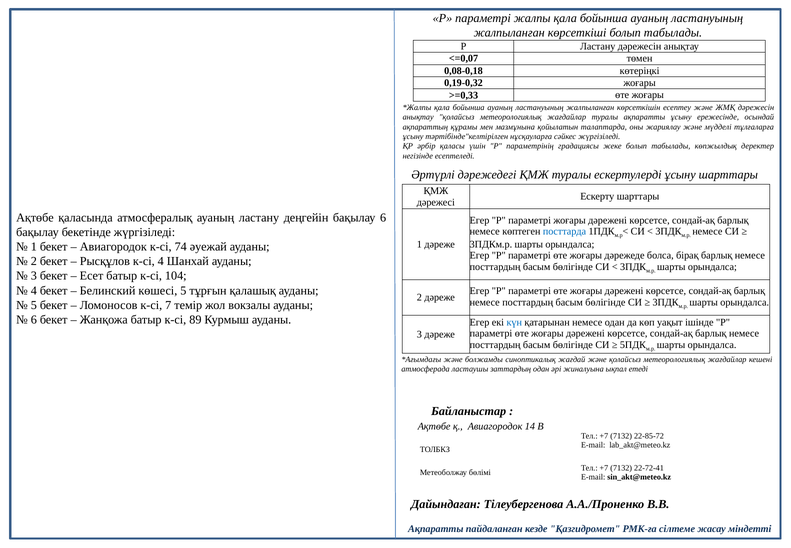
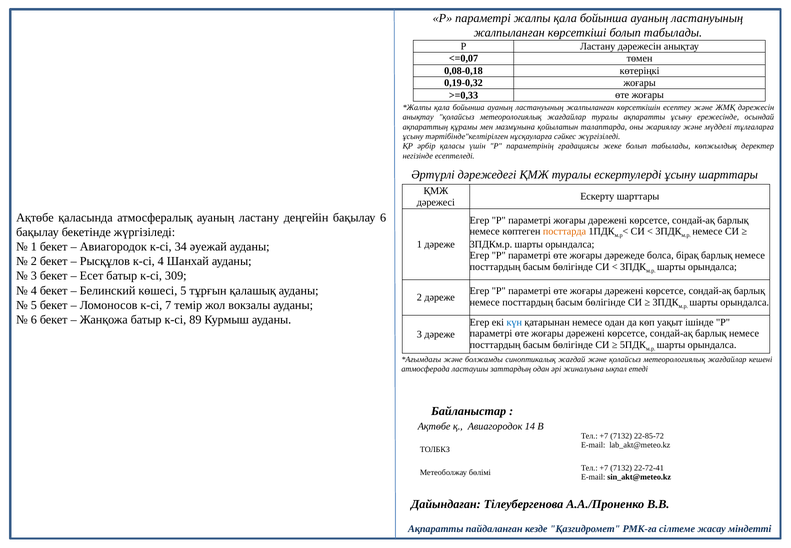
посттарда colour: blue -> orange (565, 231)
74: 74 -> 34 (181, 247)
104: 104 -> 309 (176, 276)
